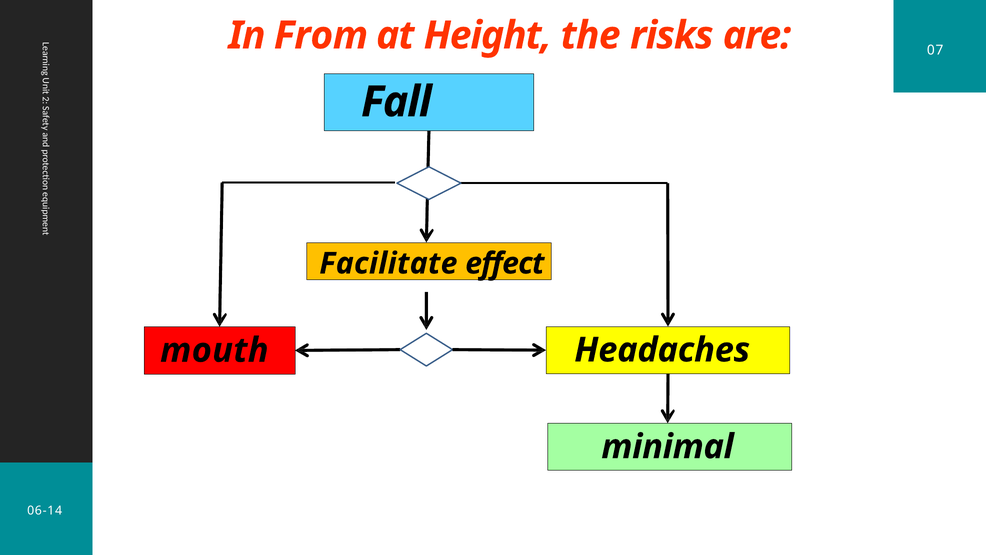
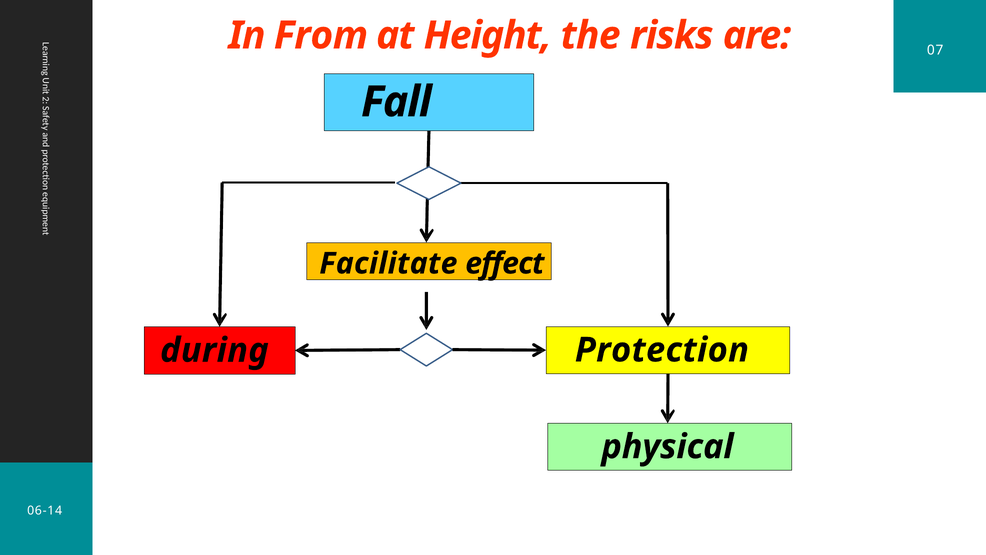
Headaches: Headaches -> Protection (662, 350)
mouth: mouth -> during (214, 350)
minimal: minimal -> physical (668, 447)
